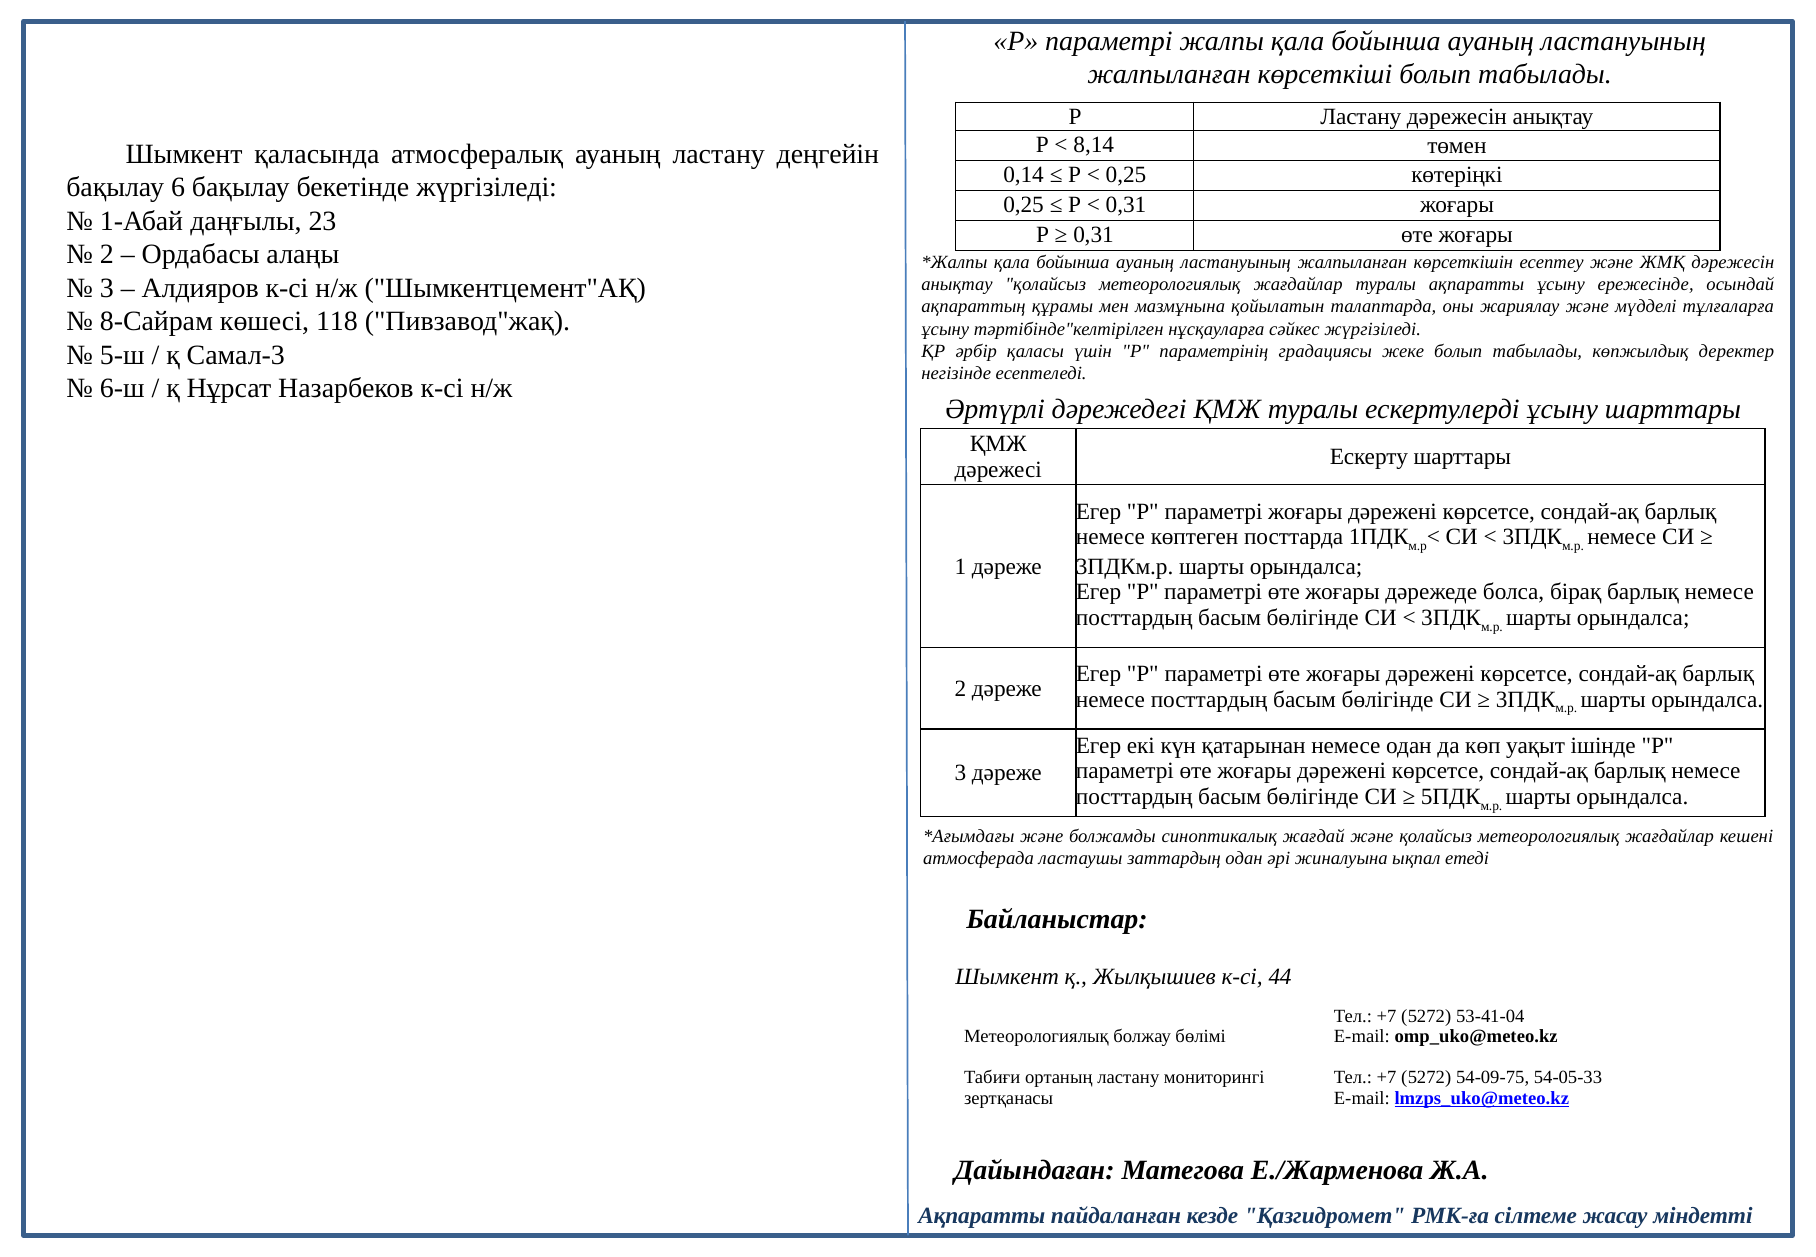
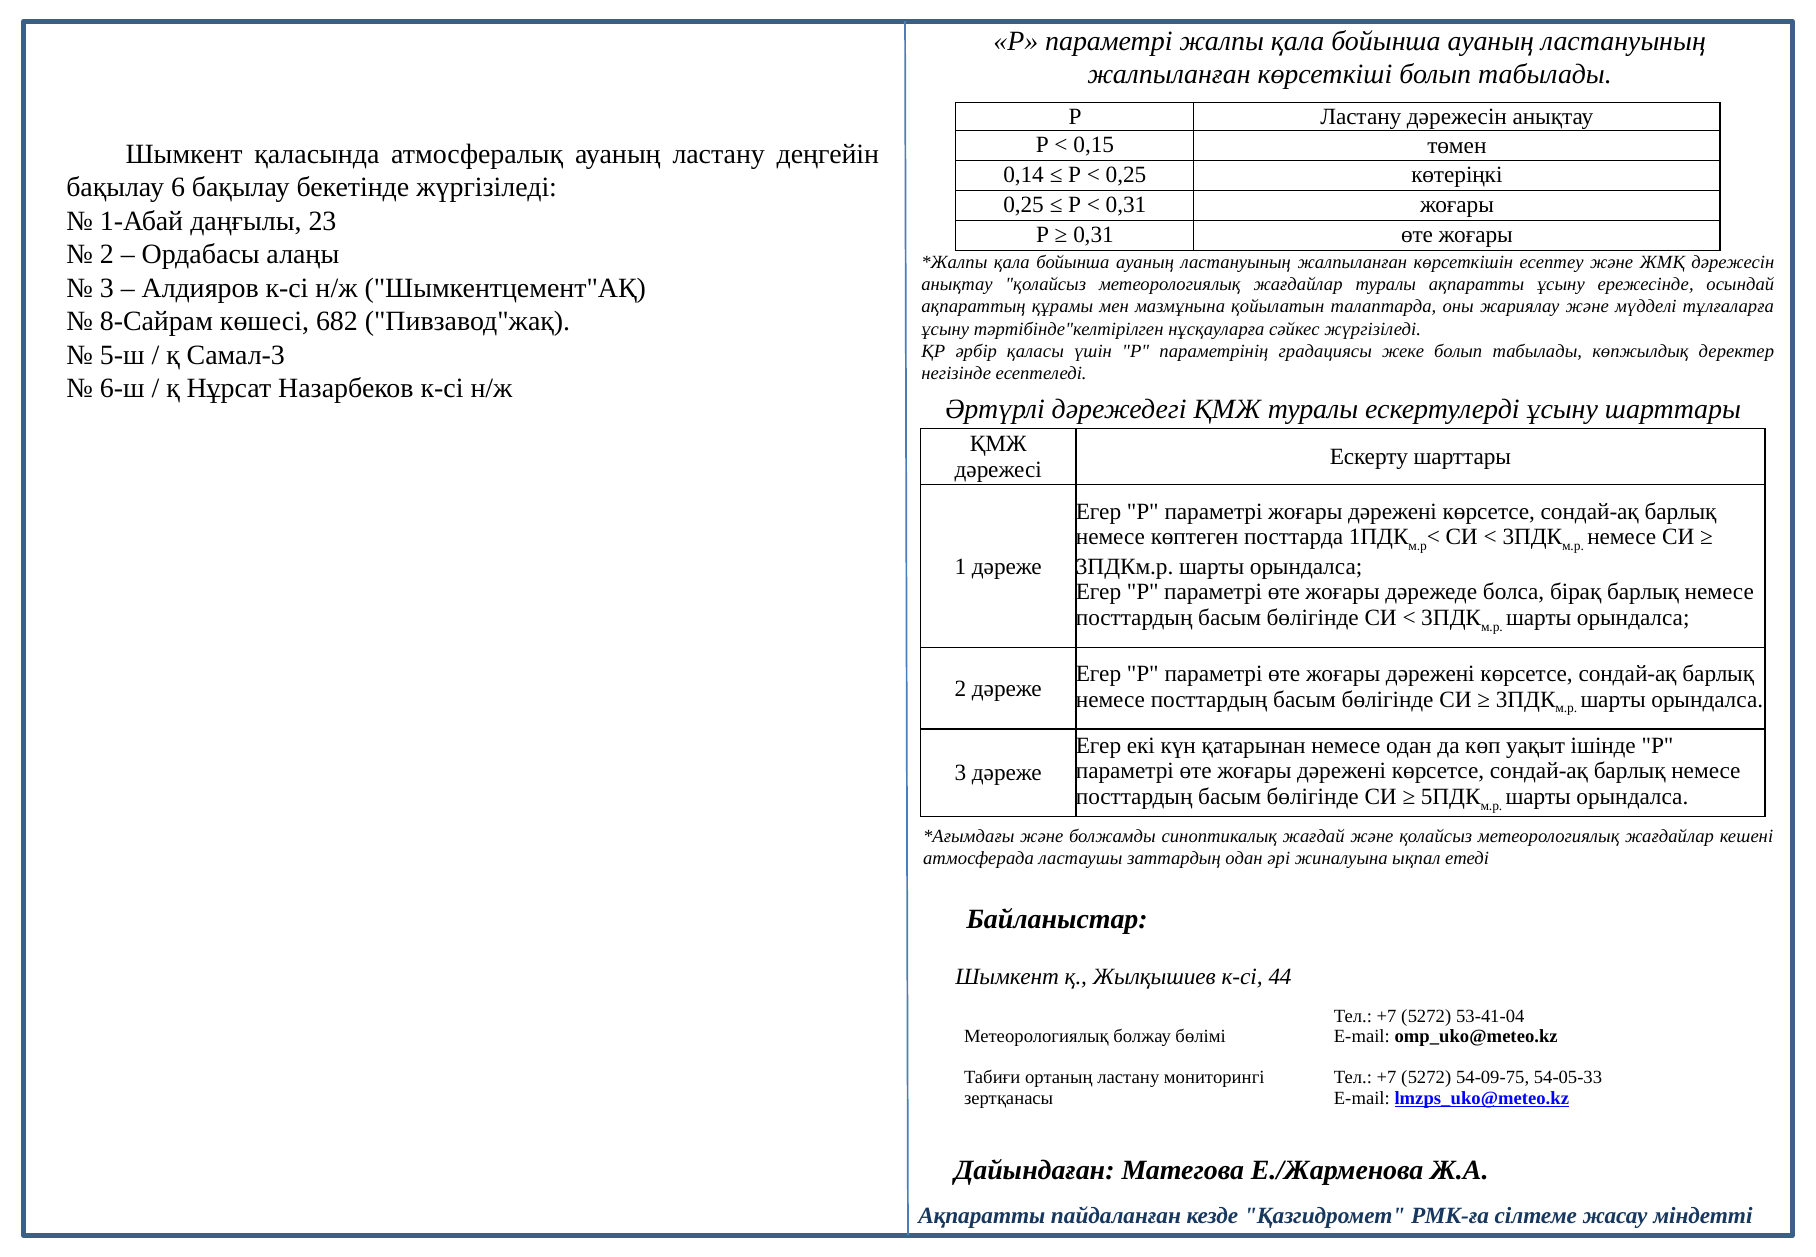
8,14: 8,14 -> 0,15 (1094, 145)
118: 118 -> 682 (337, 321)
